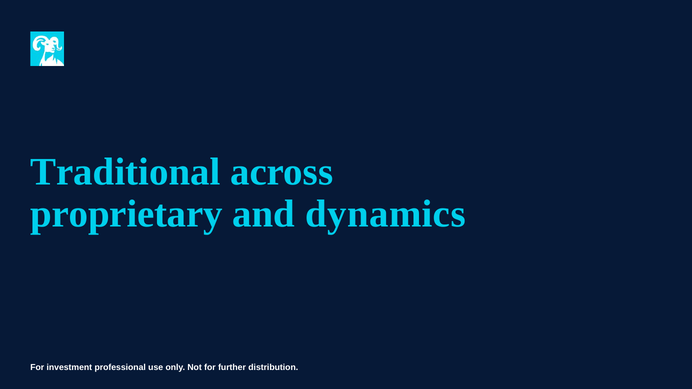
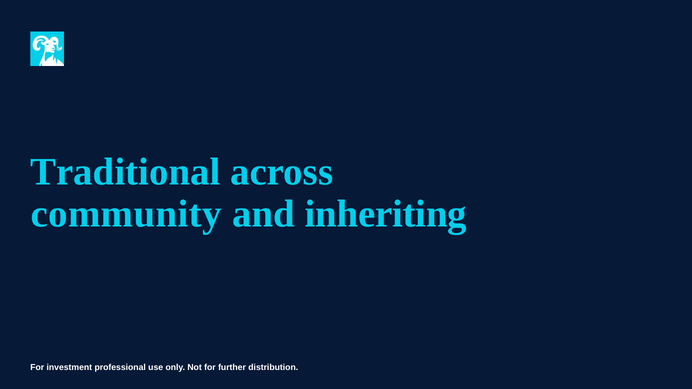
proprietary: proprietary -> community (126, 214)
dynamics: dynamics -> inheriting (386, 214)
